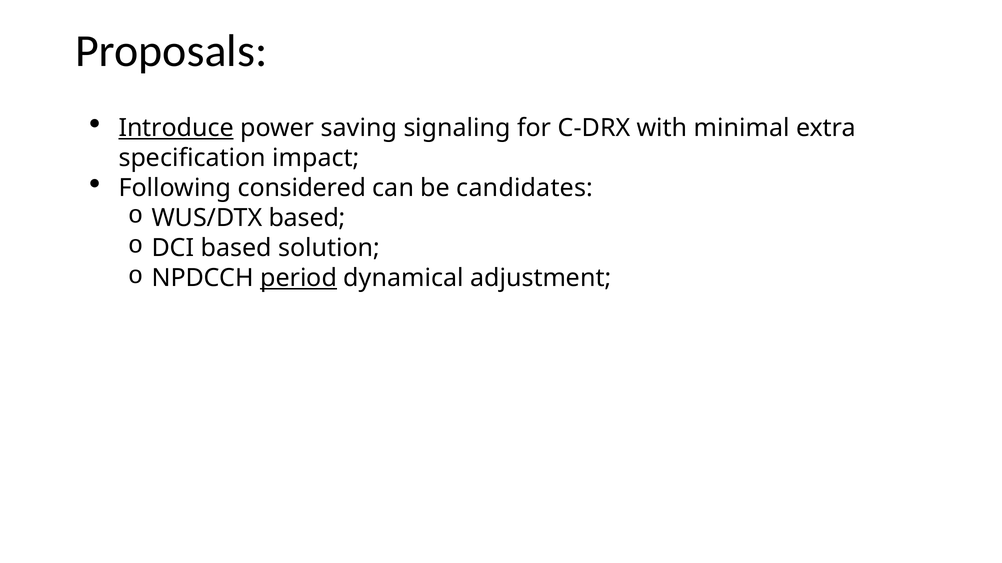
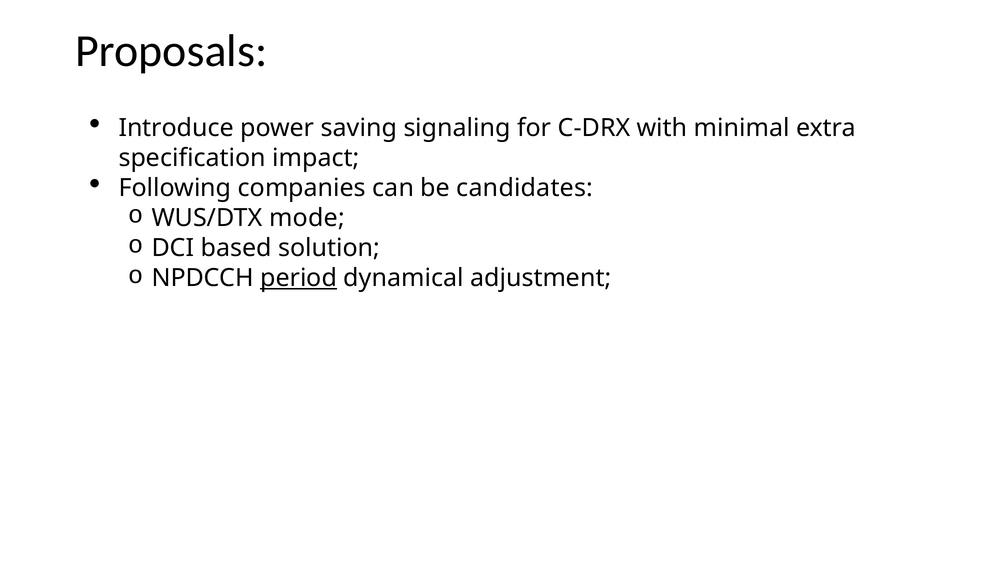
Introduce underline: present -> none (176, 128)
considered: considered -> companies (302, 188)
WUS/DTX based: based -> mode (307, 218)
